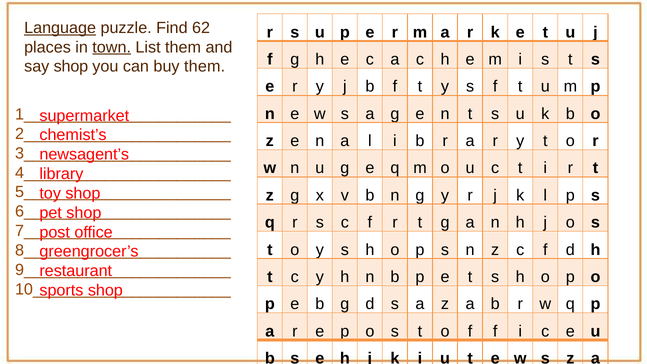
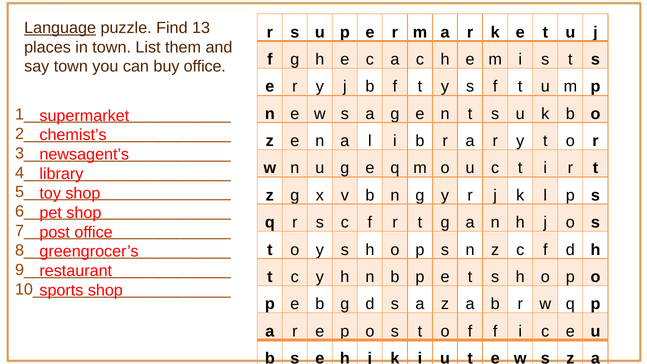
62: 62 -> 13 (201, 28)
town underline: present -> none (112, 47)
say shop: shop -> town (71, 67)
buy them: them -> office (205, 67)
